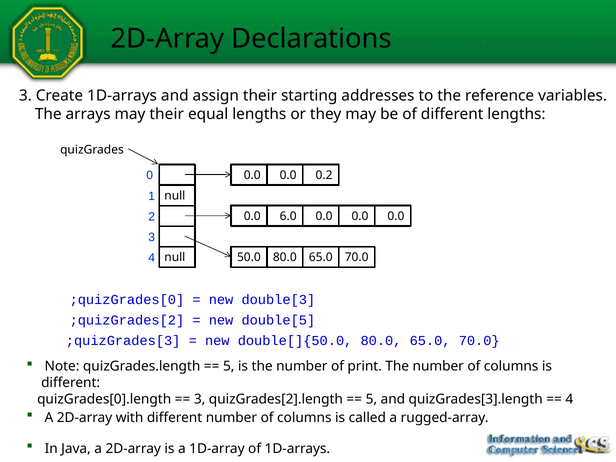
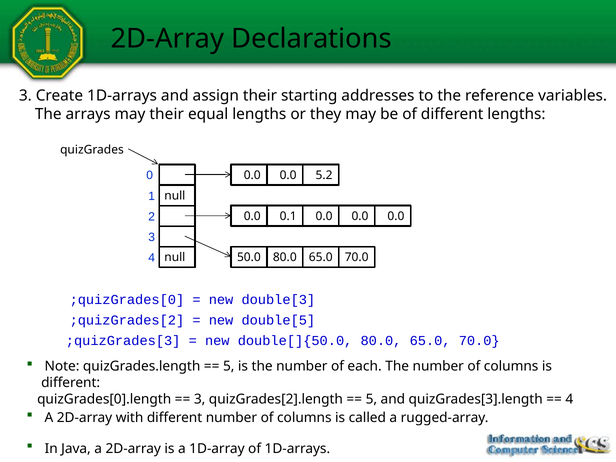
0.2: 0.2 -> 5.2 (324, 175)
6.0: 6.0 -> 0.1 (288, 216)
print: print -> each (365, 366)
